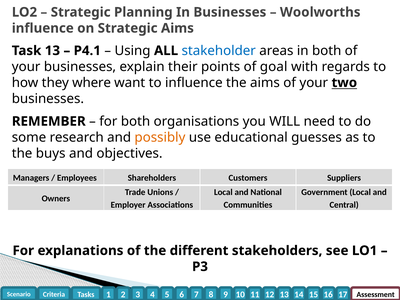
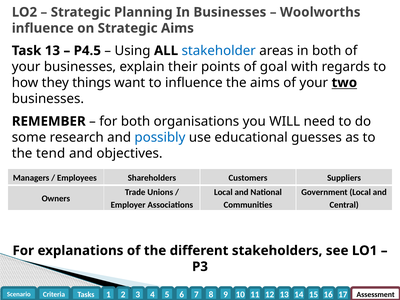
P4.1: P4.1 -> P4.5 (87, 51)
where: where -> things (92, 83)
possibly colour: orange -> blue (160, 137)
buys: buys -> tend (51, 153)
